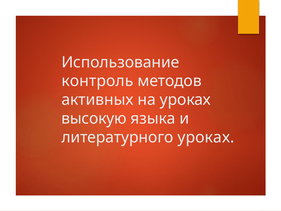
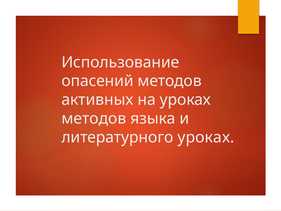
контроль: контроль -> опасений (97, 81)
высокую: высокую -> методов (94, 118)
